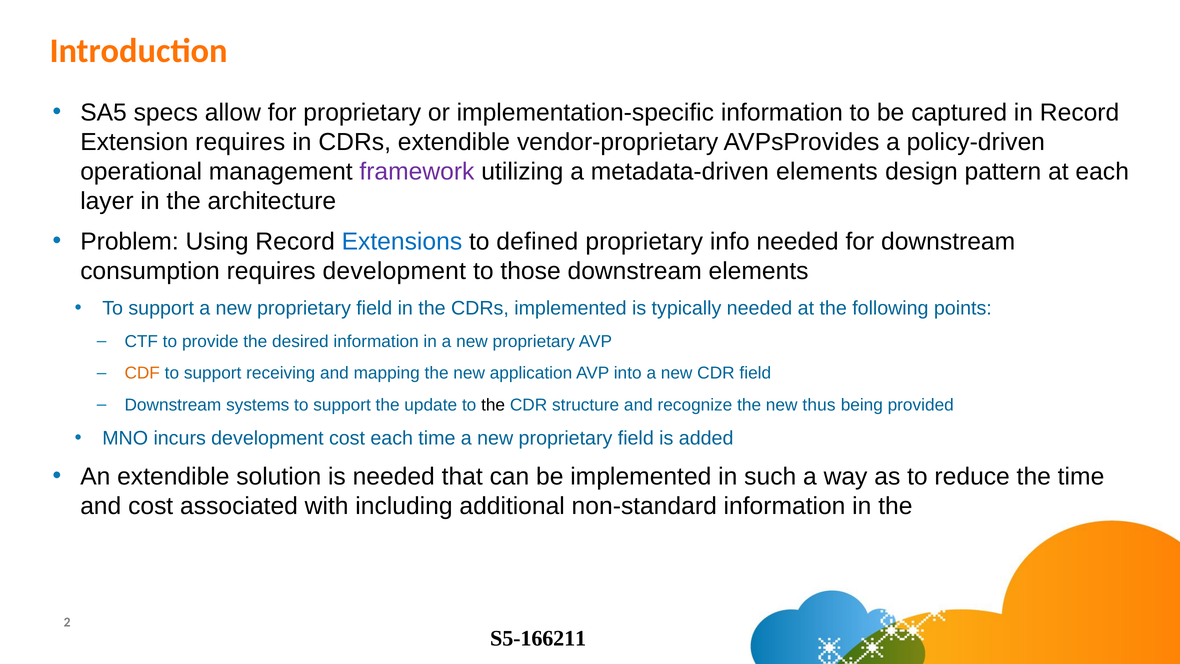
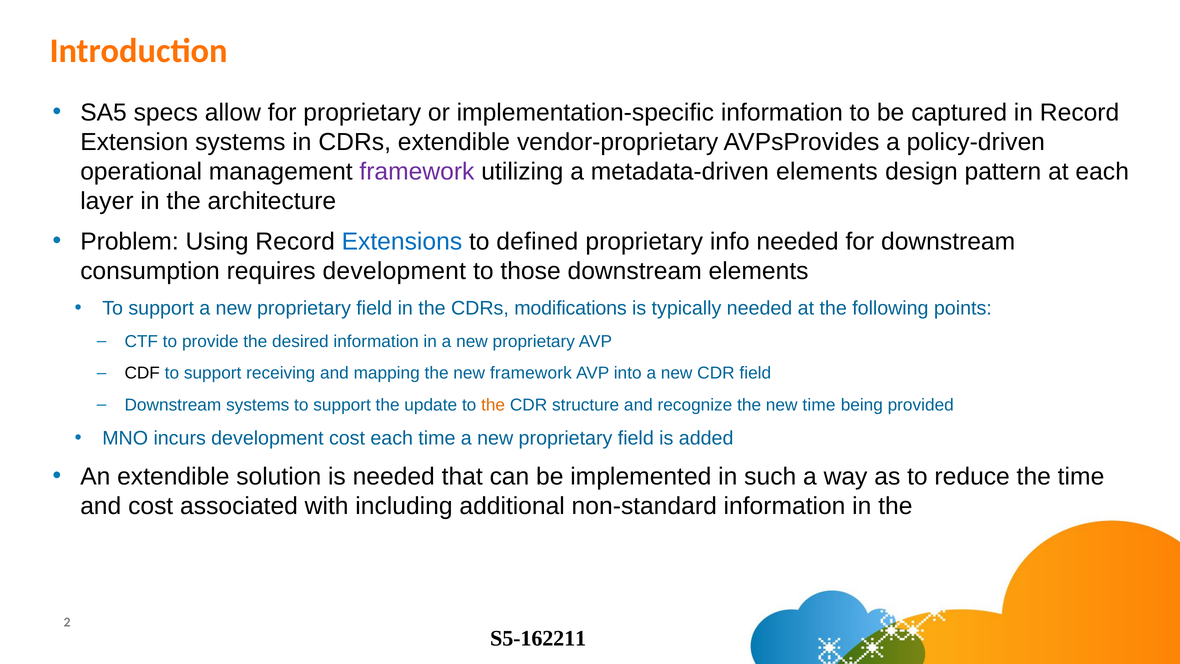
Extension requires: requires -> systems (240, 142)
CDRs implemented: implemented -> modifications (571, 309)
CDF colour: orange -> black (142, 374)
new application: application -> framework (531, 374)
the colour: black -> orange (493, 405)
new thus: thus -> time (819, 405)
S5-166211: S5-166211 -> S5-162211 (538, 639)
